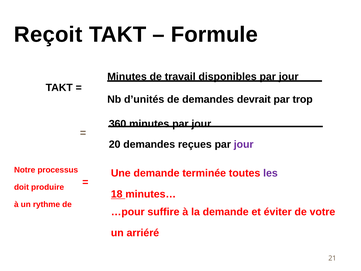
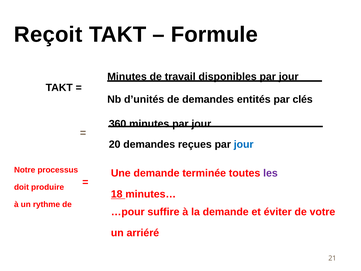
devrait: devrait -> entités (254, 99)
trop: trop -> clés (303, 99)
jour colour: purple -> blue (244, 144)
